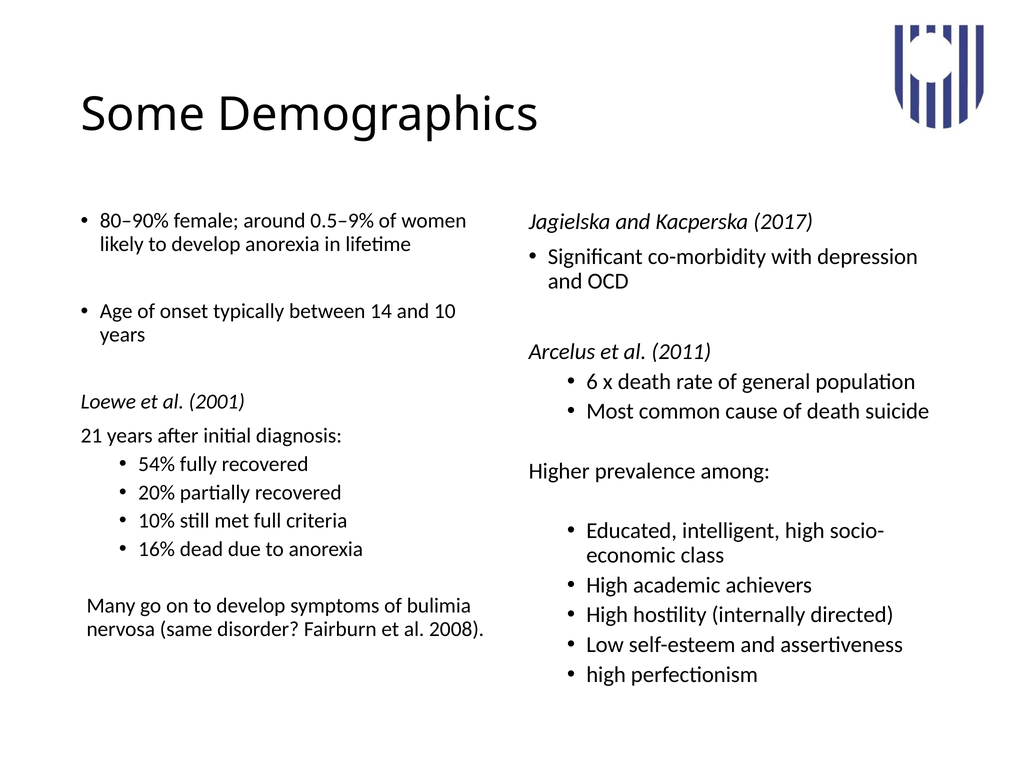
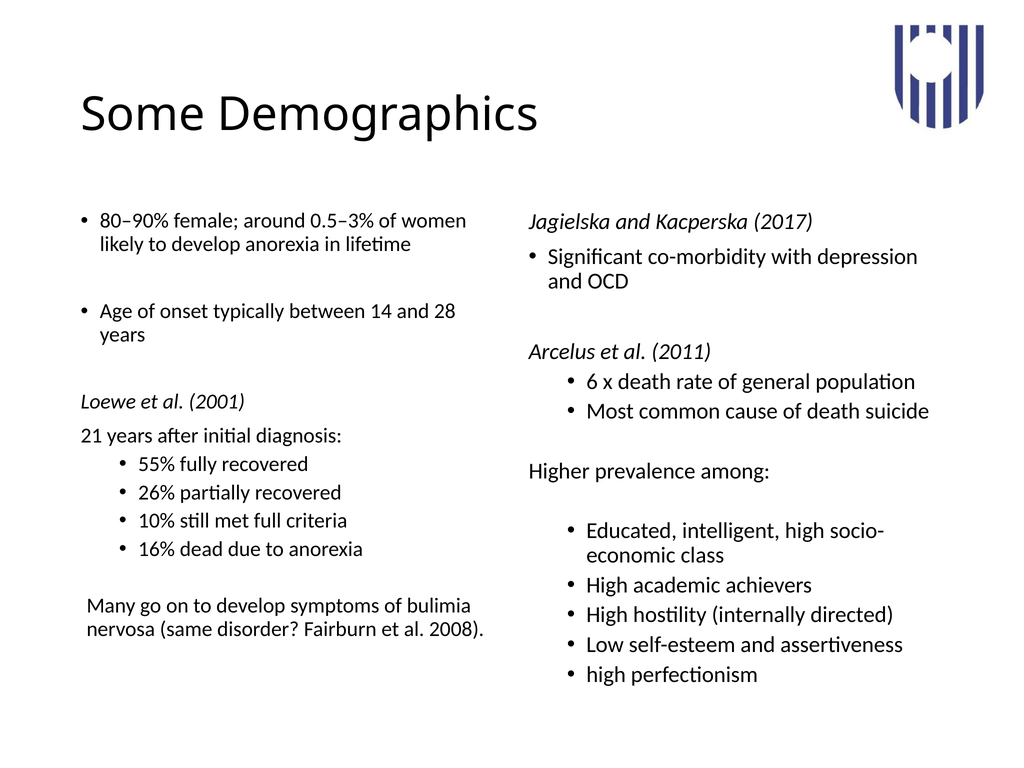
0.5–9%: 0.5–9% -> 0.5–3% (342, 221)
10: 10 -> 28 (445, 311)
54%: 54% -> 55% (157, 464)
20%: 20% -> 26% (157, 492)
